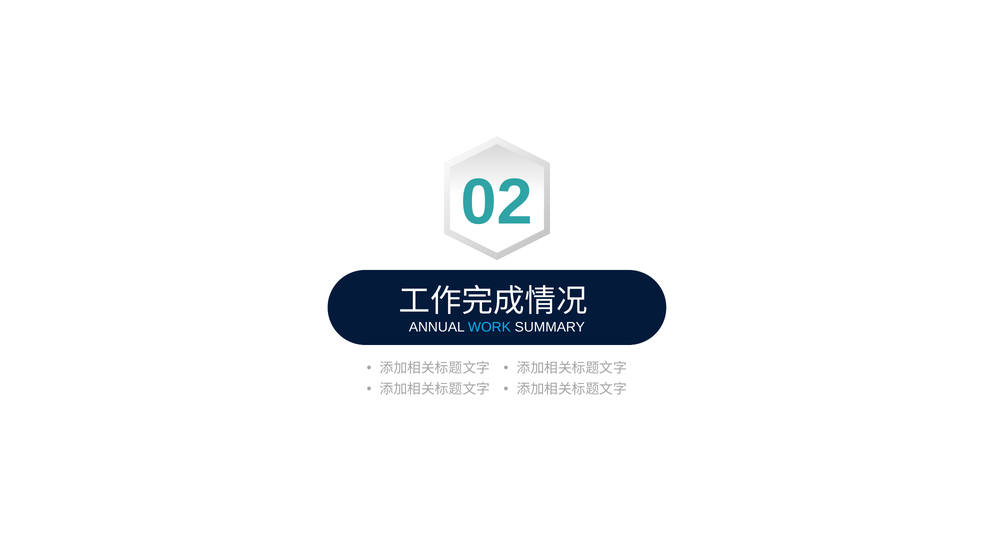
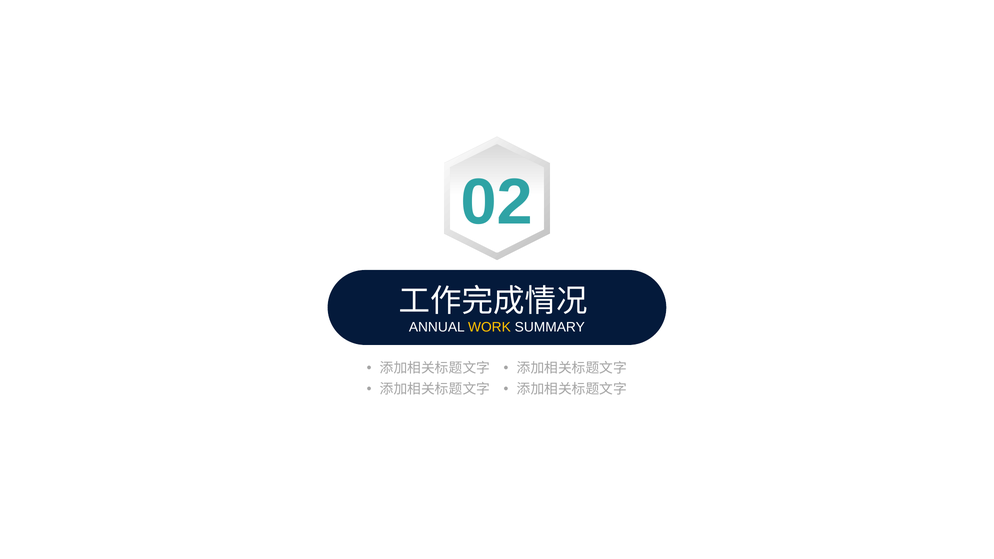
WORK colour: light blue -> yellow (489, 327)
